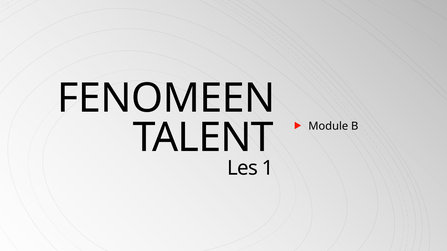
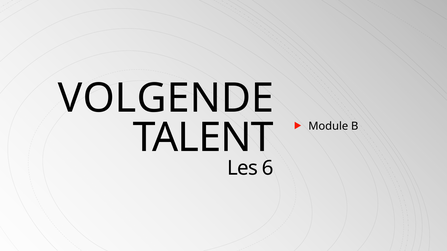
FENOMEEN: FENOMEEN -> VOLGENDE (166, 99)
1: 1 -> 6 (268, 168)
